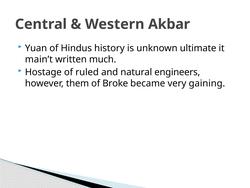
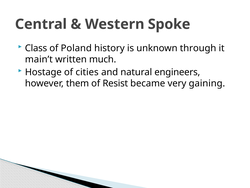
Akbar: Akbar -> Spoke (169, 24)
Yuan: Yuan -> Class (36, 48)
Hindus: Hindus -> Poland (76, 48)
ultimate: ultimate -> through (198, 48)
ruled: ruled -> cities (87, 72)
Broke: Broke -> Resist (115, 83)
